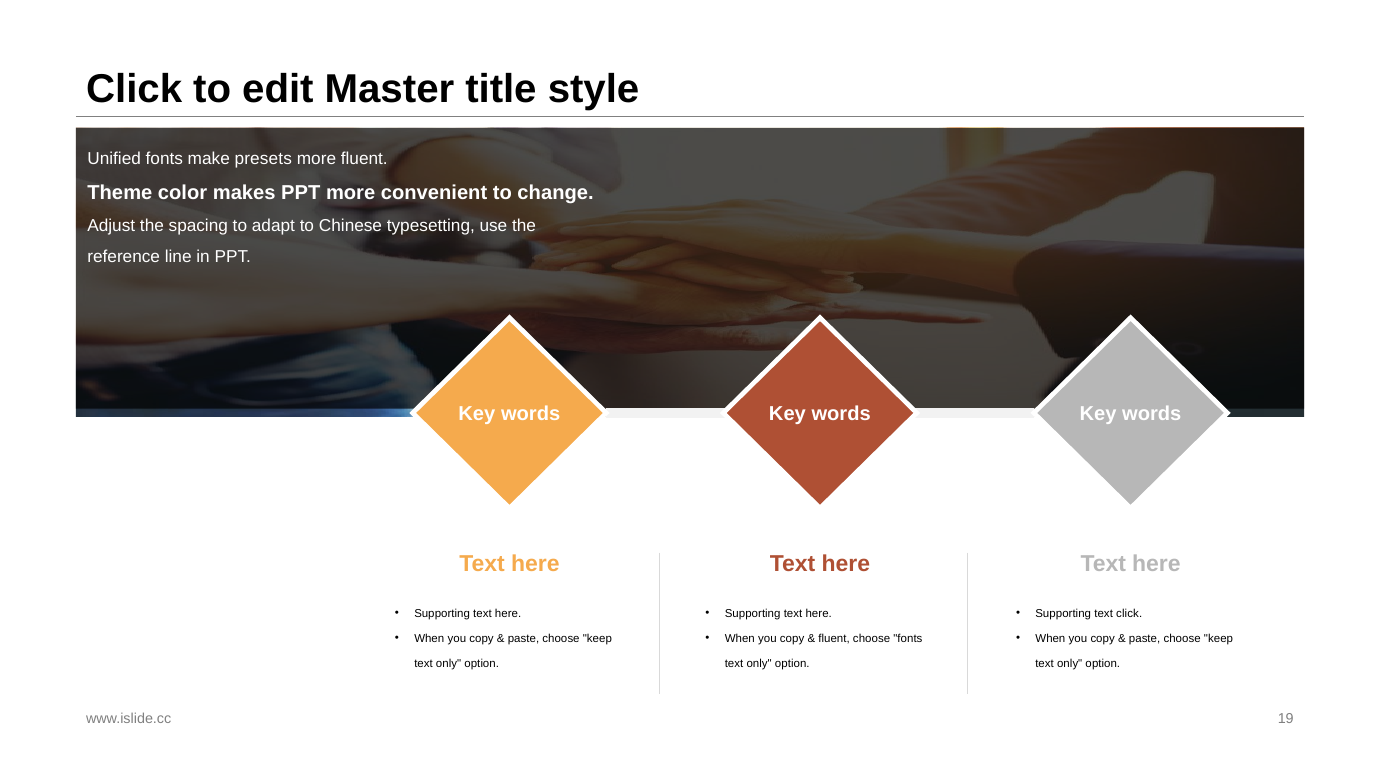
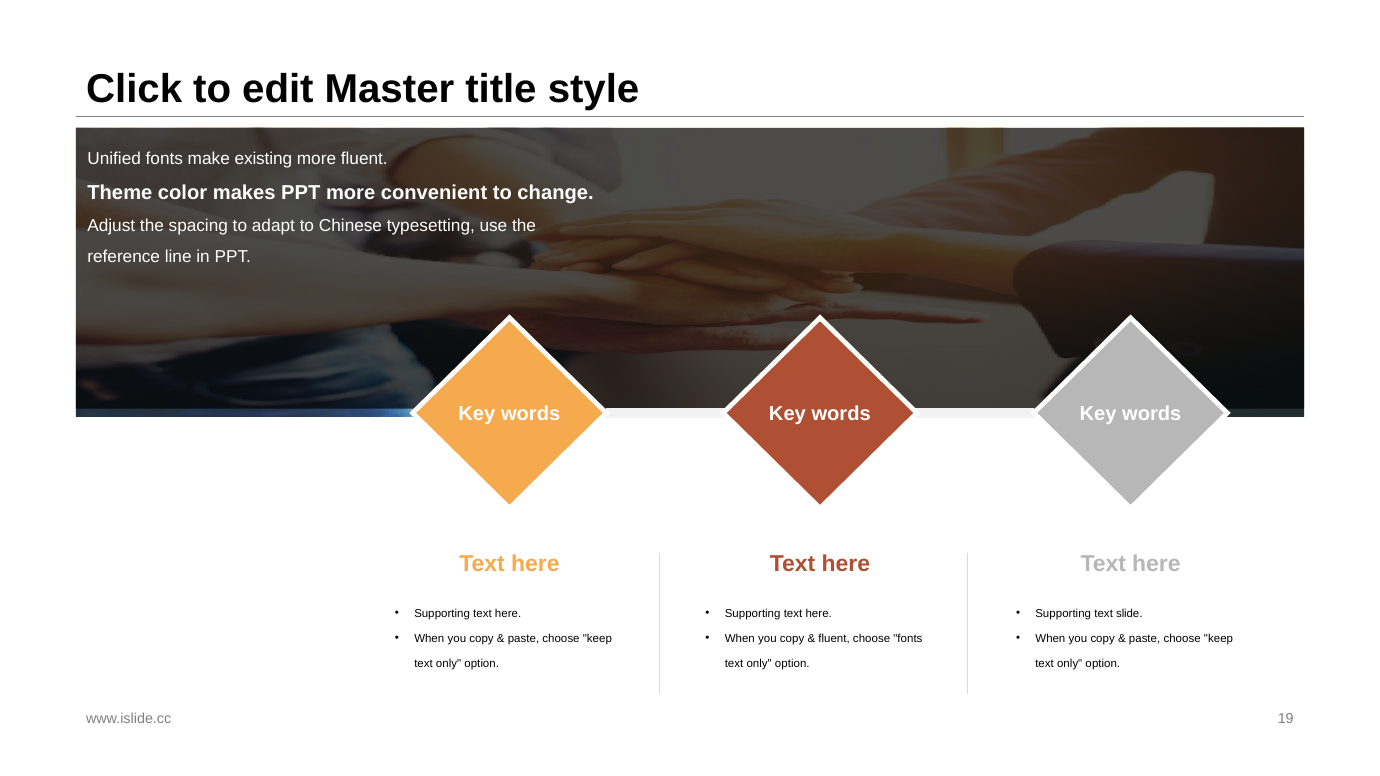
presets: presets -> existing (263, 159)
text click: click -> slide (1129, 614)
